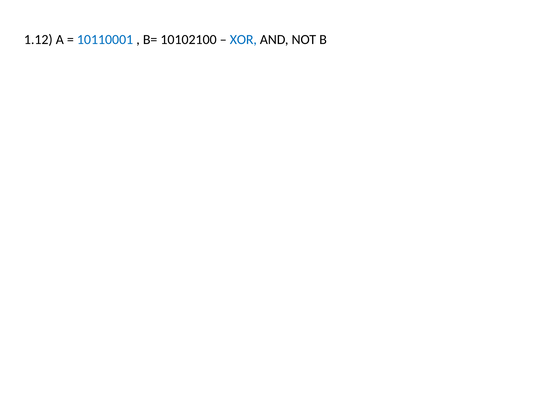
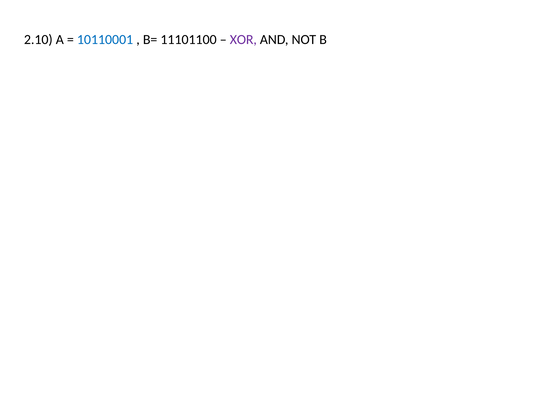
1.12: 1.12 -> 2.10 (38, 40)
10102100: 10102100 -> 11101100 (189, 40)
XOR colour: blue -> purple (243, 40)
